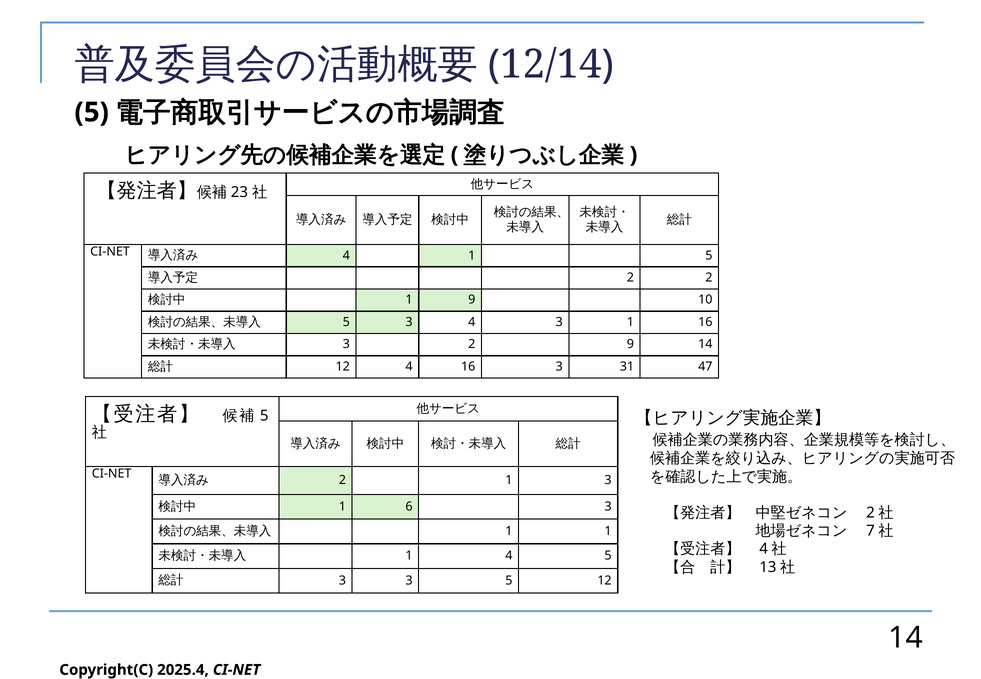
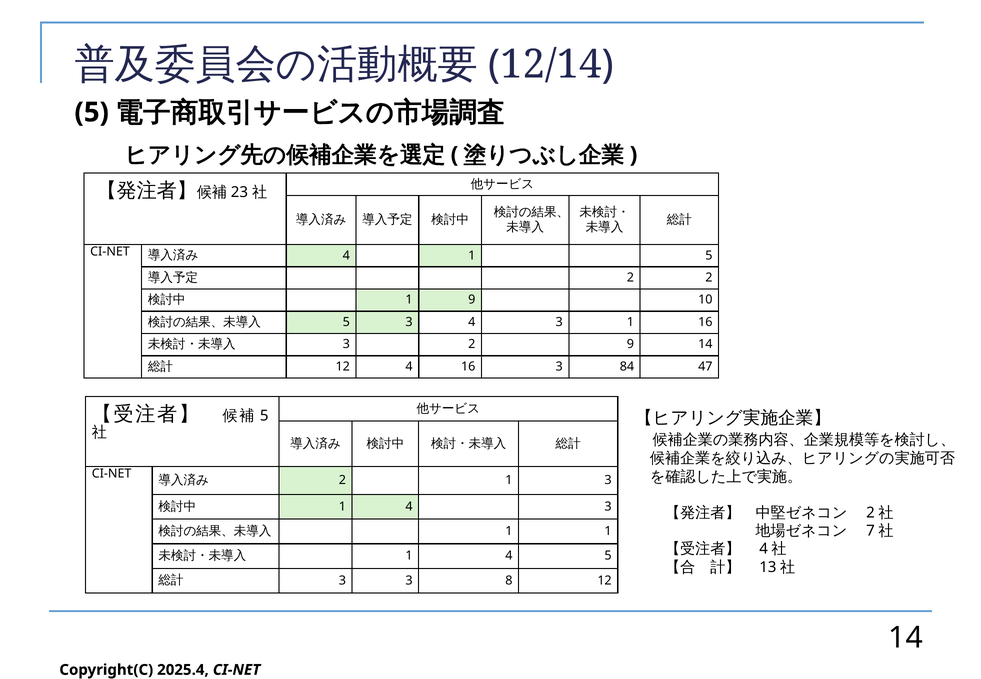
31: 31 -> 84 (627, 367)
6: 6 -> 4 (409, 507)
3 5: 5 -> 8 (509, 581)
